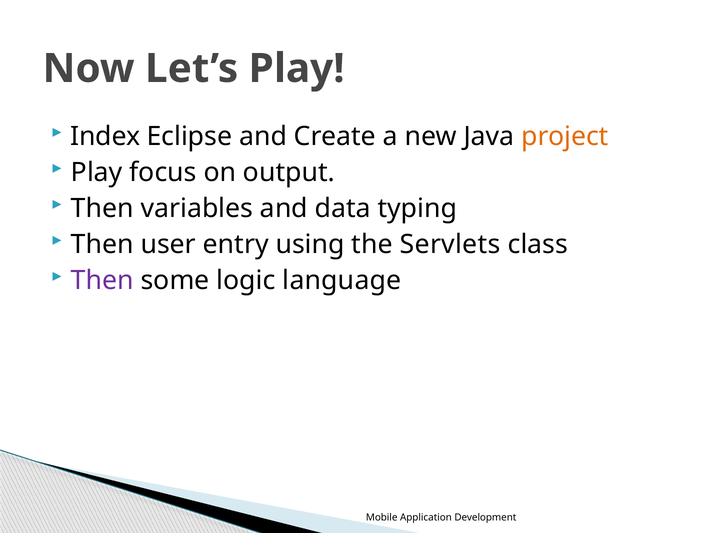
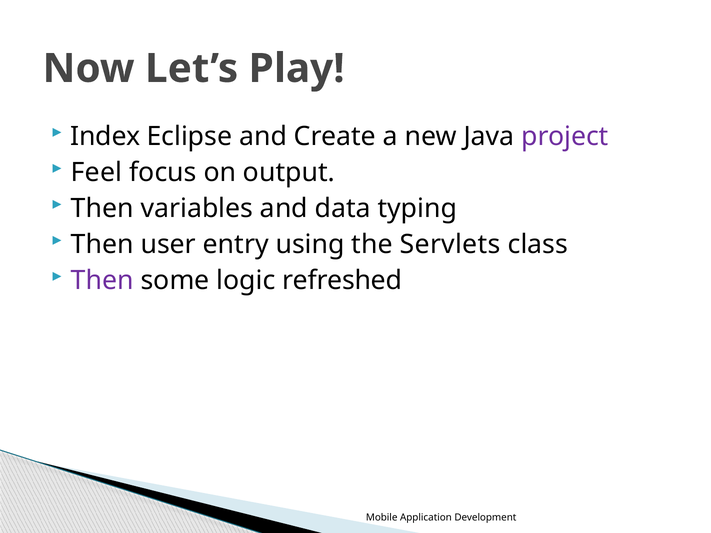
project colour: orange -> purple (565, 137)
Play: Play -> Feel (97, 173)
language: language -> refreshed (342, 280)
